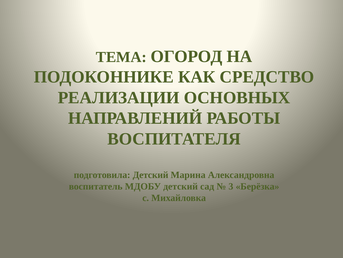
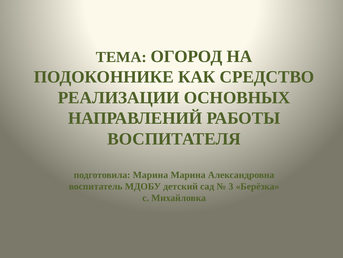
подготовила Детский: Детский -> Марина (150, 175)
